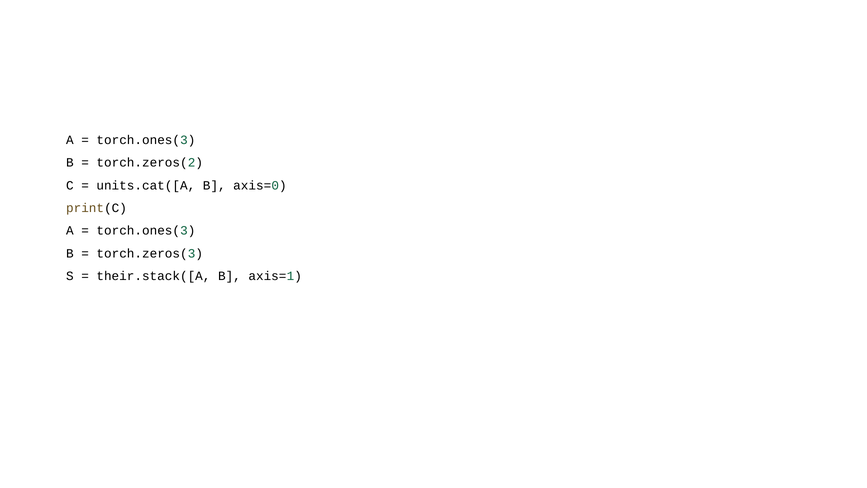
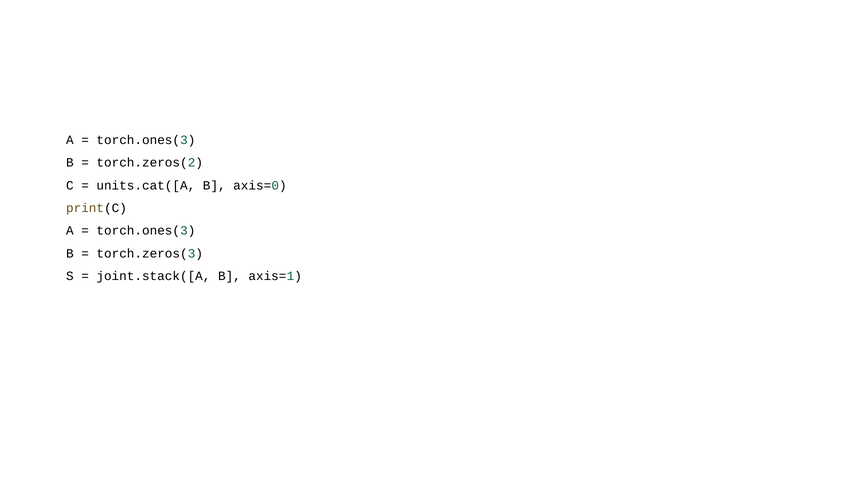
their.stack([A: their.stack([A -> joint.stack([A (153, 276)
